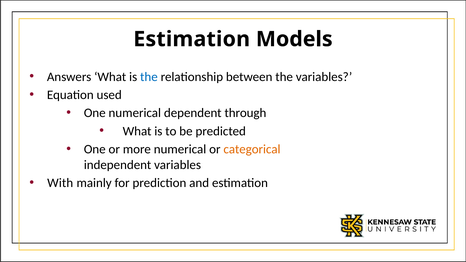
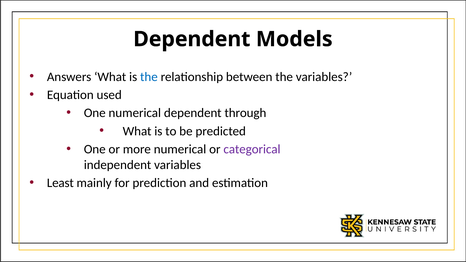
Estimation: Estimation -> Dependent (192, 39)
categorical colour: orange -> purple (252, 149)
With: With -> Least (60, 183)
